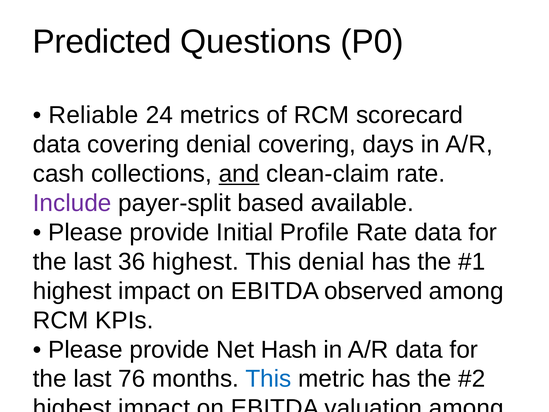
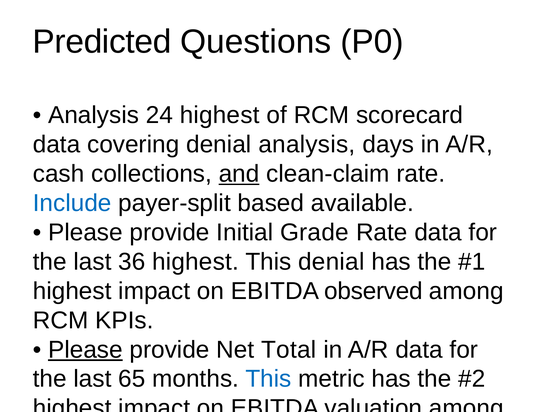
Reliable: Reliable -> Analysis (94, 115)
24 metrics: metrics -> highest (220, 115)
denial covering: covering -> analysis (307, 144)
Include colour: purple -> blue (72, 203)
Profile: Profile -> Grade (314, 232)
Please underline: none -> present (85, 349)
Hash: Hash -> Total (289, 349)
76: 76 -> 65 (132, 379)
